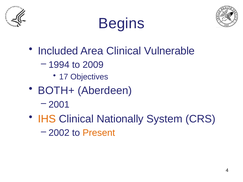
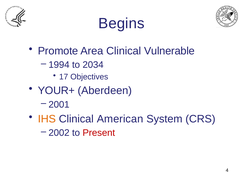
Included: Included -> Promote (58, 51)
2009: 2009 -> 2034 (93, 65)
BOTH+: BOTH+ -> YOUR+ (56, 91)
Nationally: Nationally -> American (120, 119)
Present colour: orange -> red (99, 133)
